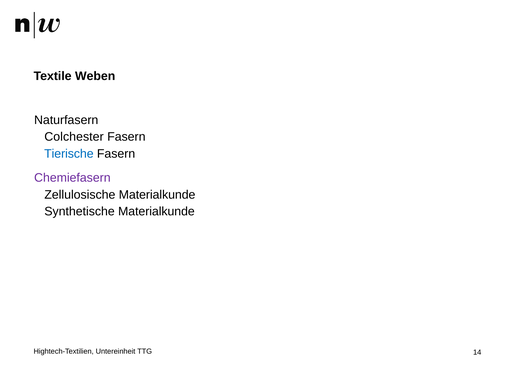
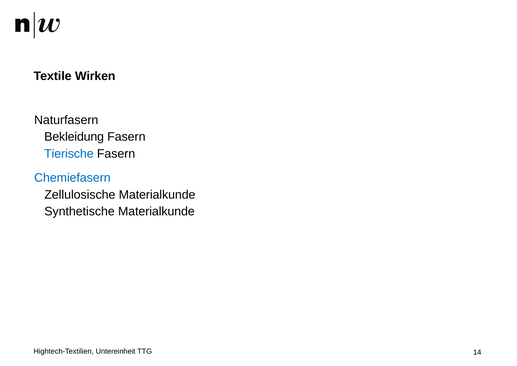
Weben: Weben -> Wirken (95, 76)
Colchester: Colchester -> Bekleidung (74, 137)
Chemiefasern colour: purple -> blue (72, 178)
